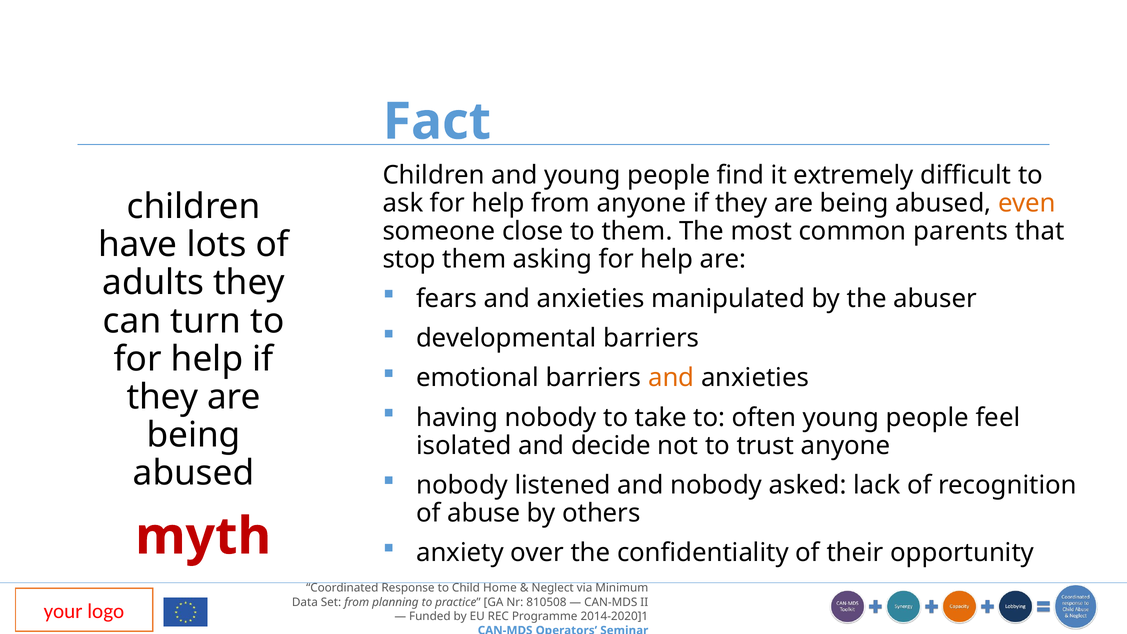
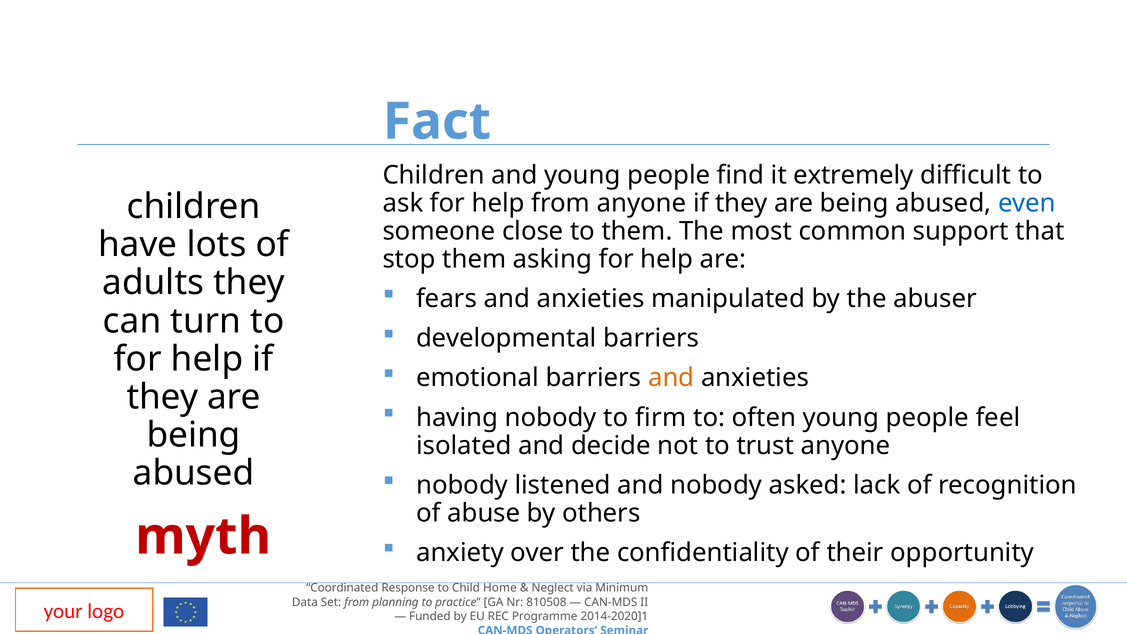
even colour: orange -> blue (1027, 203)
parents: parents -> support (961, 231)
take: take -> firm (661, 418)
